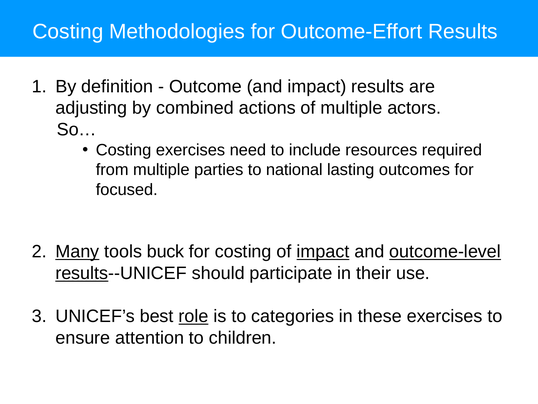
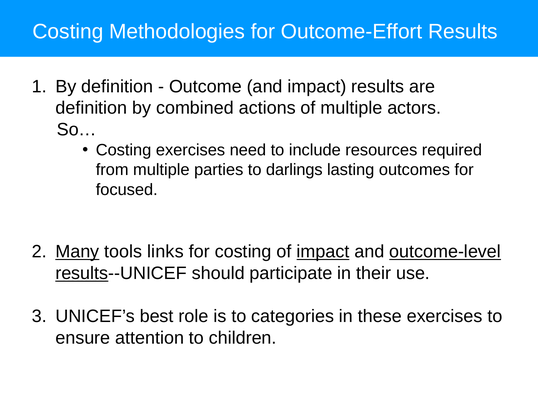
adjusting: adjusting -> definition (91, 108)
national: national -> darlings (294, 170)
buck: buck -> links (165, 251)
role underline: present -> none (194, 316)
